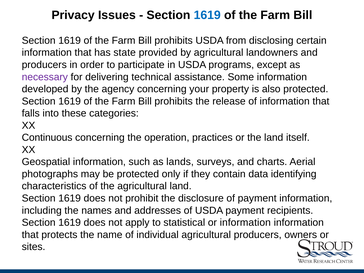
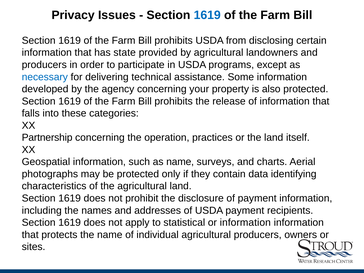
necessary colour: purple -> blue (45, 77)
Continuous: Continuous -> Partnership (47, 138)
as lands: lands -> name (180, 162)
